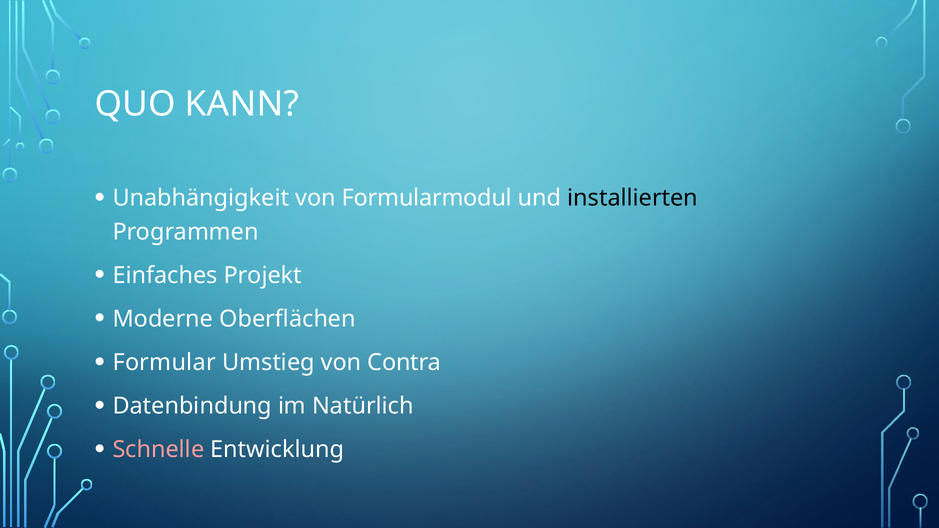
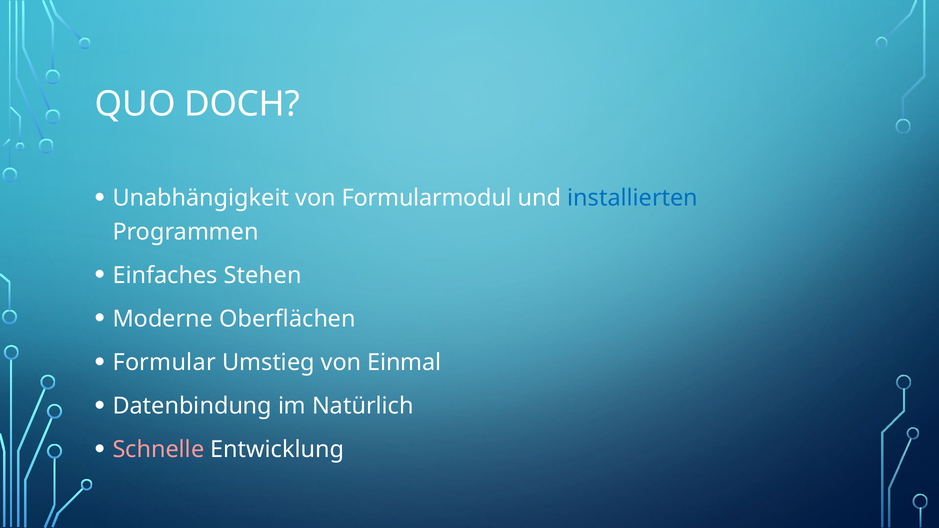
KANN: KANN -> DOCH (242, 104)
installierten colour: black -> blue (633, 198)
Projekt: Projekt -> Stehen (263, 276)
Contra: Contra -> Einmal (404, 363)
